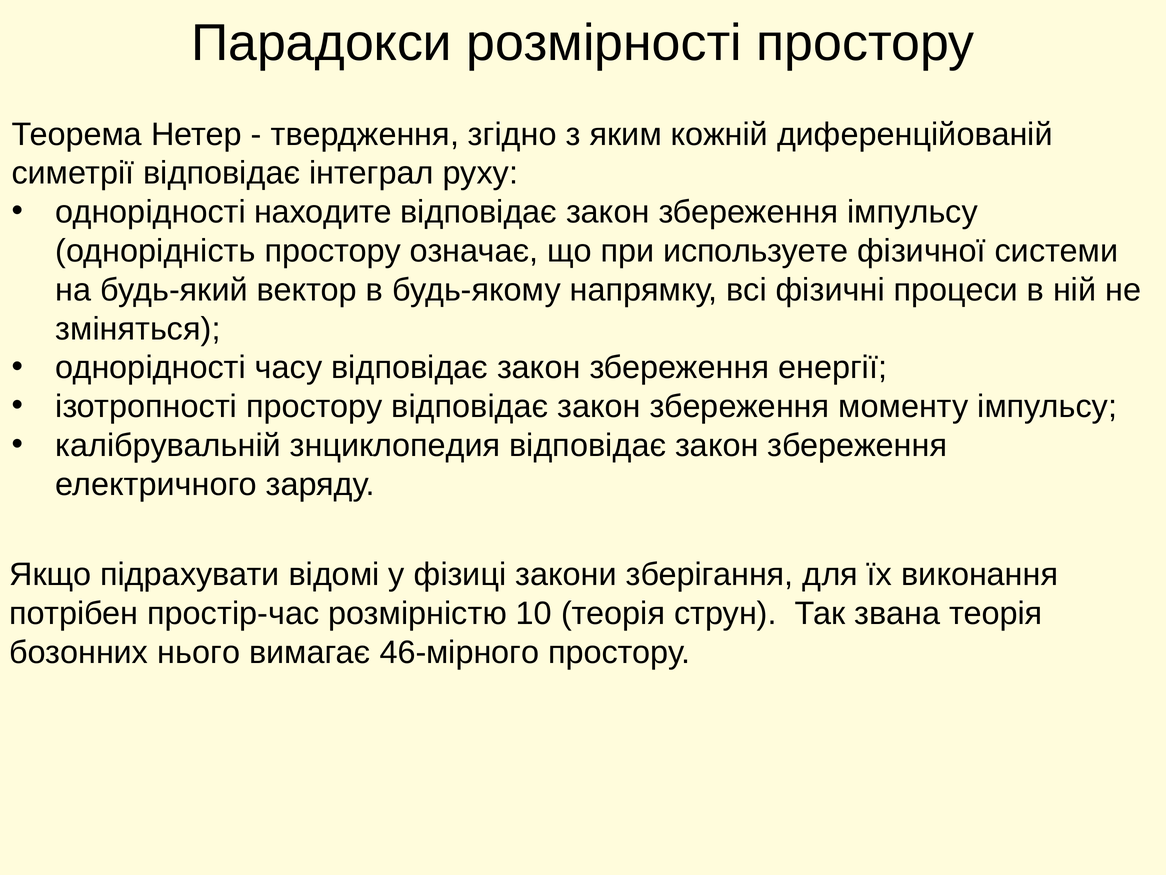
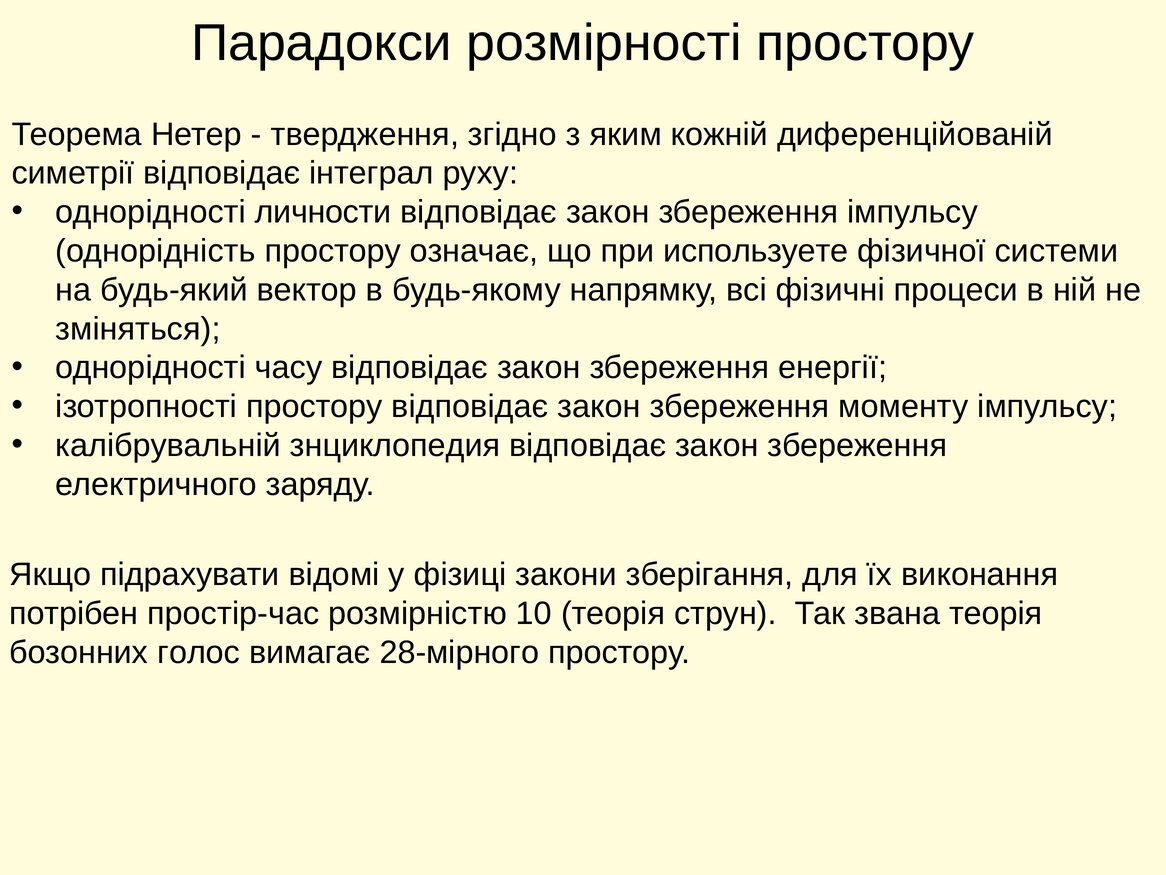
находите: находите -> личности (323, 212)
нього: нього -> голос (199, 652)
46-мірного: 46-мірного -> 28-мірного (459, 652)
